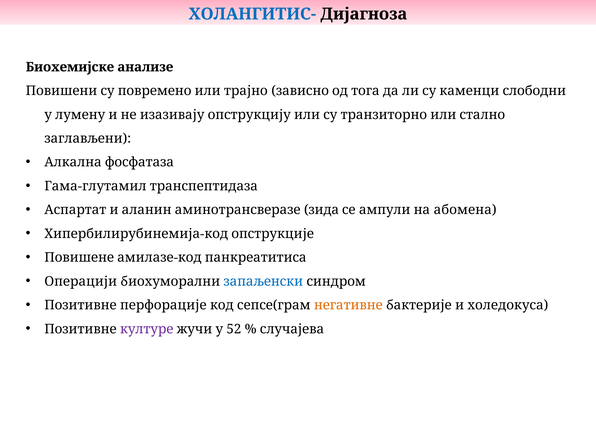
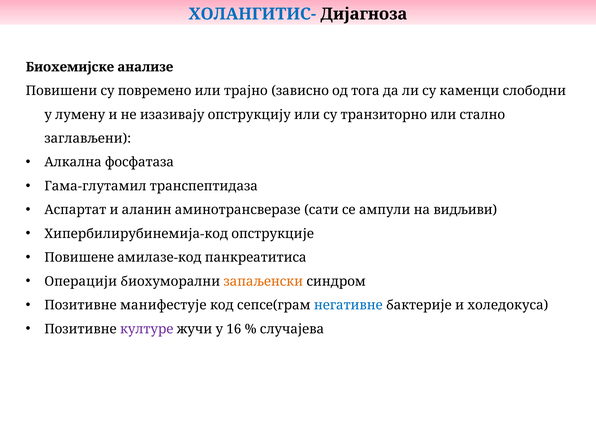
зида: зида -> сати (321, 210)
абомена: абомена -> видљиви (465, 210)
запаљенски colour: blue -> orange (263, 281)
перфорације: перфорације -> манифестује (163, 305)
негативне colour: orange -> blue (348, 305)
52: 52 -> 16 (234, 329)
